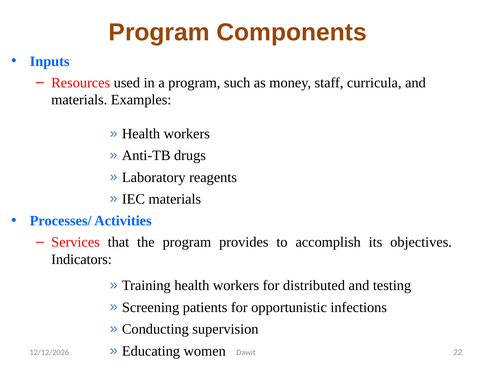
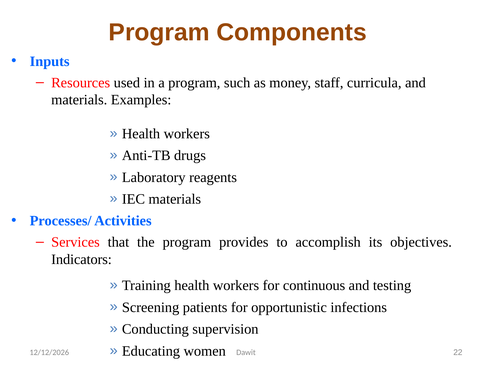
distributed: distributed -> continuous (314, 285)
